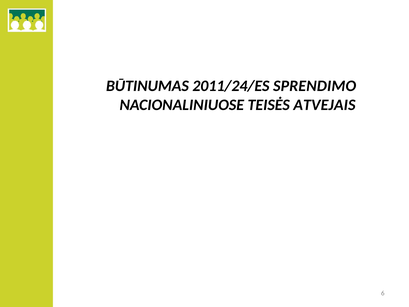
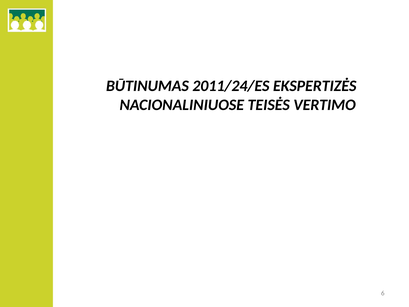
SPRENDIMO: SPRENDIMO -> EKSPERTIZĖS (315, 86)
ATVEJAIS: ATVEJAIS -> VERTIMO (325, 105)
